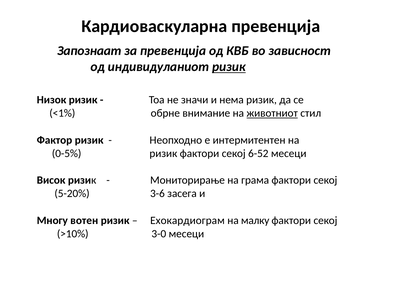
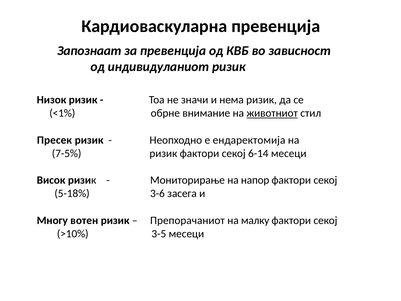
ризик underline: present -> none (229, 67)
Фактор: Фактор -> Пресек (54, 140)
интермитентен: интермитентен -> ендаректомија (249, 140)
0-5%: 0-5% -> 7-5% (67, 153)
6-52: 6-52 -> 6-14 (258, 153)
грама: грама -> напор (255, 180)
5-20%: 5-20% -> 5-18% (72, 193)
Ехокардиограм: Ехокардиограм -> Препорачаниот (187, 220)
3-0: 3-0 -> 3-5 (159, 234)
